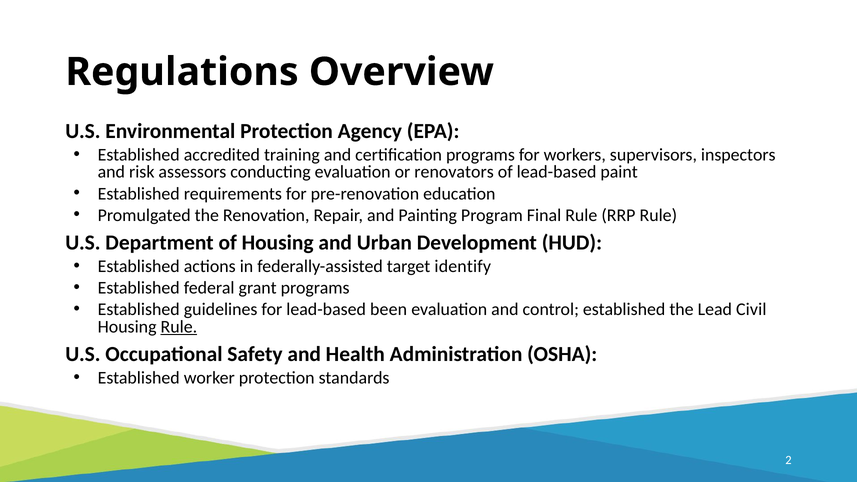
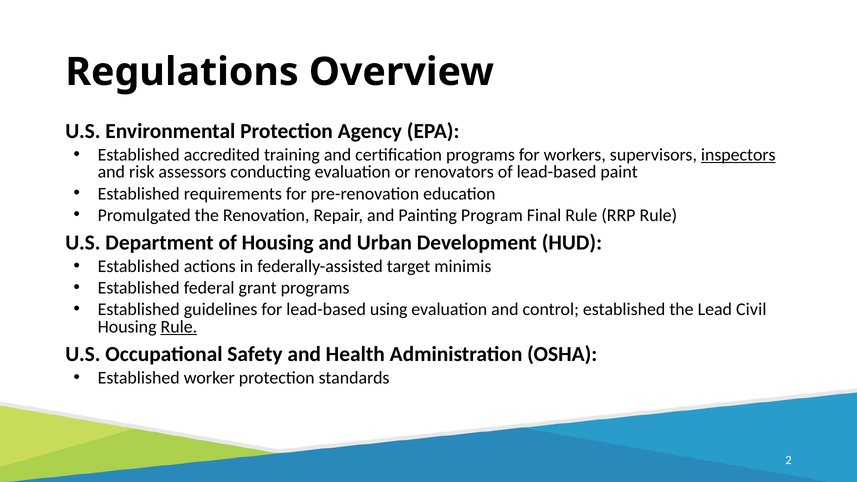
inspectors underline: none -> present (738, 155)
identify: identify -> minimis (463, 266)
been: been -> using (389, 310)
